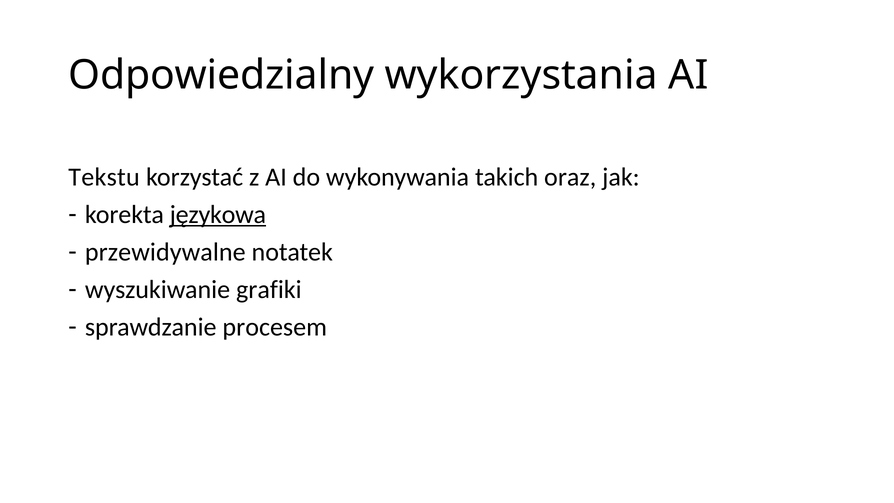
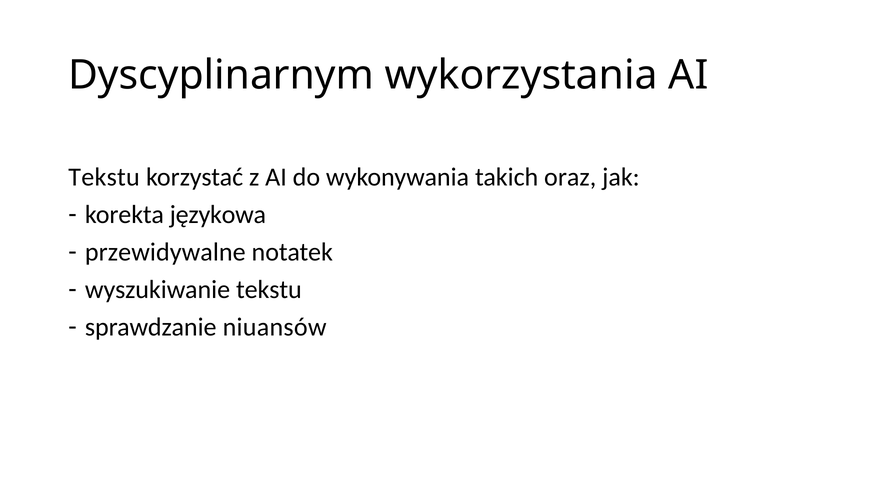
Odpowiedzialny: Odpowiedzialny -> Dyscyplinarnym (221, 75)
językowa underline: present -> none (218, 215)
wyszukiwanie grafiki: grafiki -> tekstu (269, 289)
procesem: procesem -> niuansów (275, 327)
